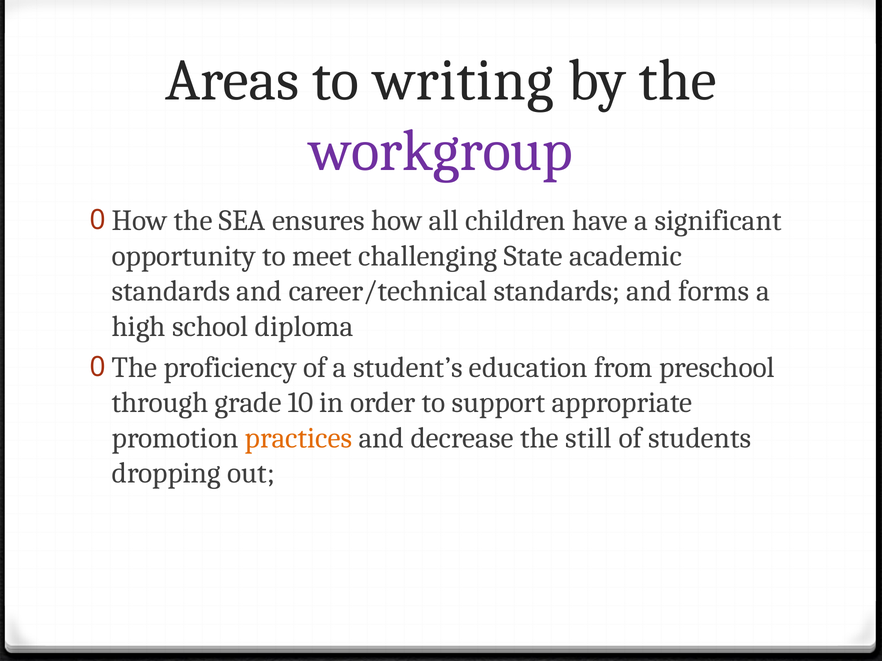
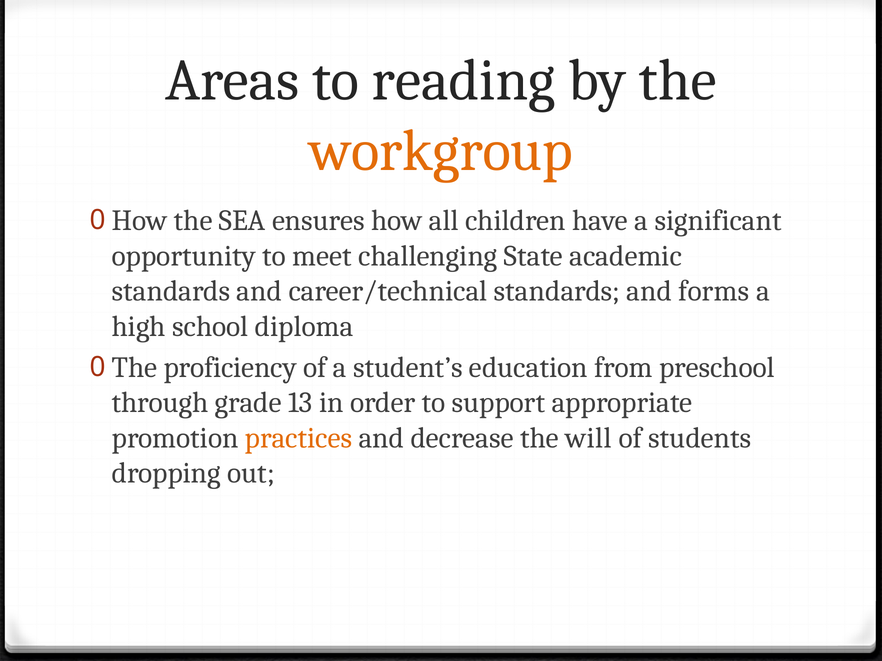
writing: writing -> reading (464, 81)
workgroup colour: purple -> orange (441, 151)
10: 10 -> 13 (300, 403)
still: still -> will (589, 438)
